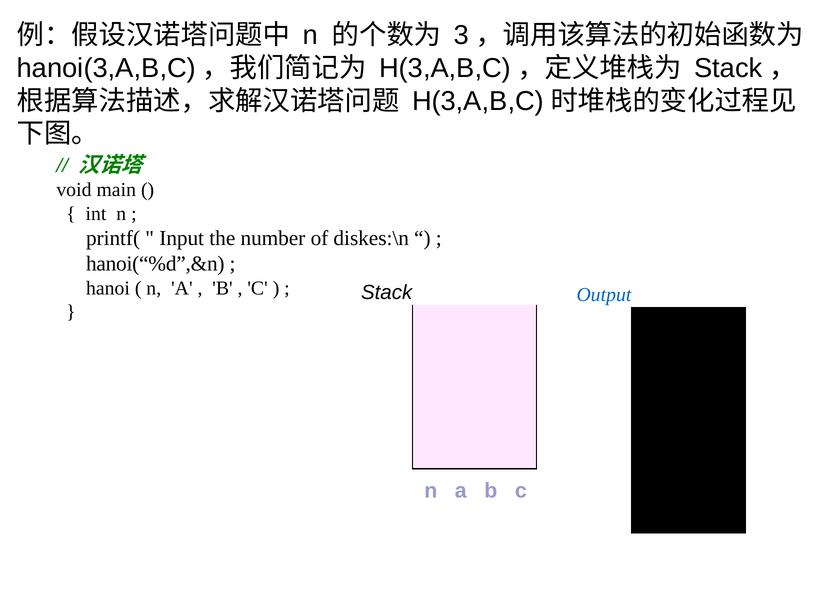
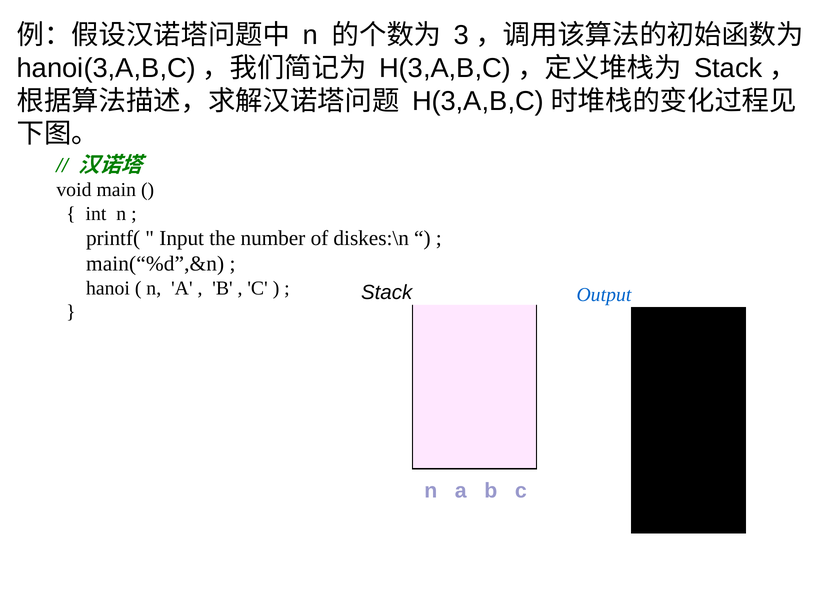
hanoi(“%d”,&n: hanoi(“%d”,&n -> main(“%d”,&n (155, 264)
